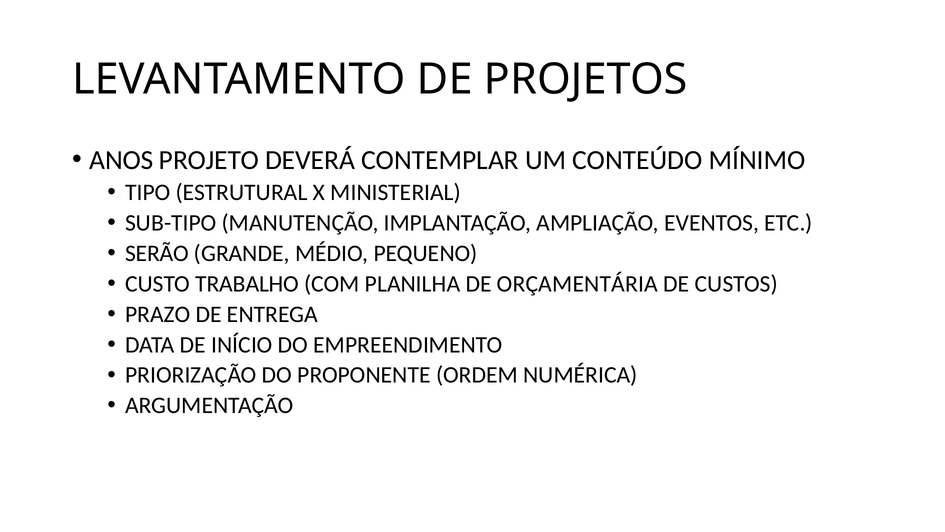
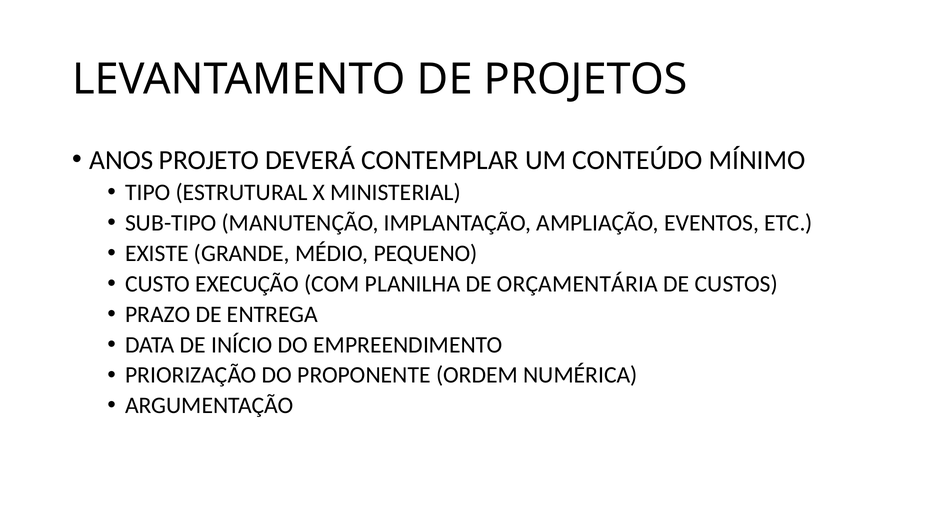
SERÃO: SERÃO -> EXISTE (157, 253)
TRABALHO: TRABALHO -> EXECUÇÃO (247, 284)
